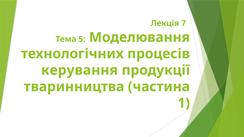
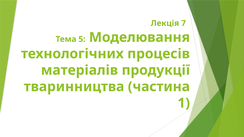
керування: керування -> матеріалів (79, 70)
